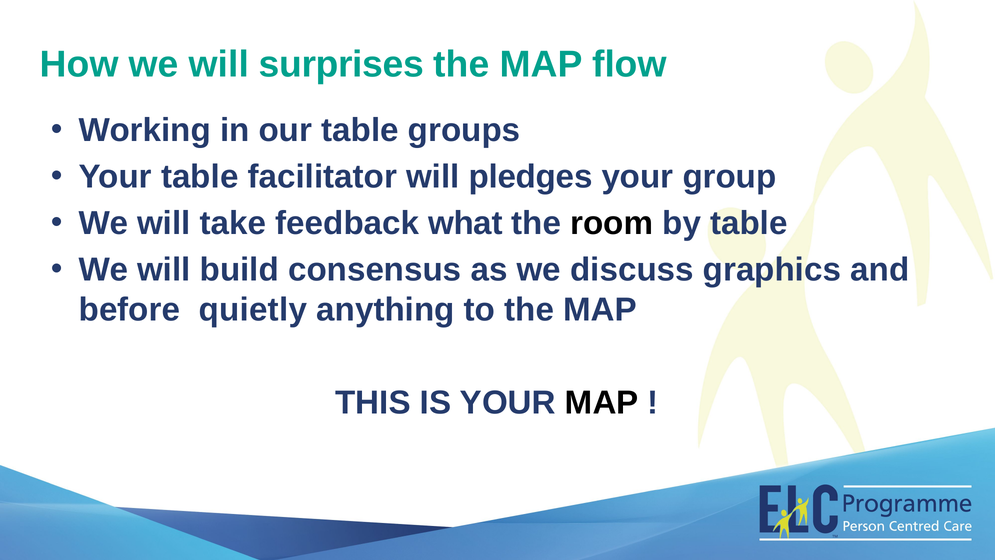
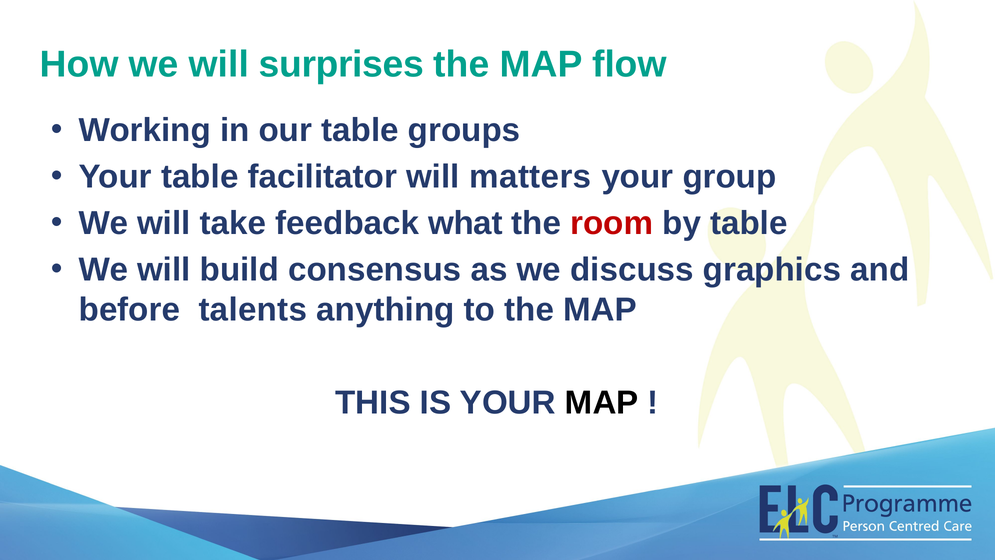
pledges: pledges -> matters (530, 177)
room colour: black -> red (612, 223)
quietly: quietly -> talents (253, 310)
